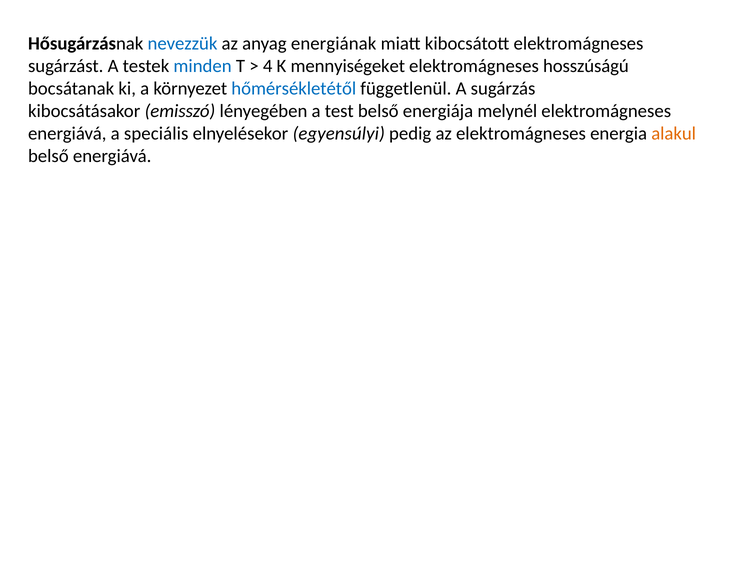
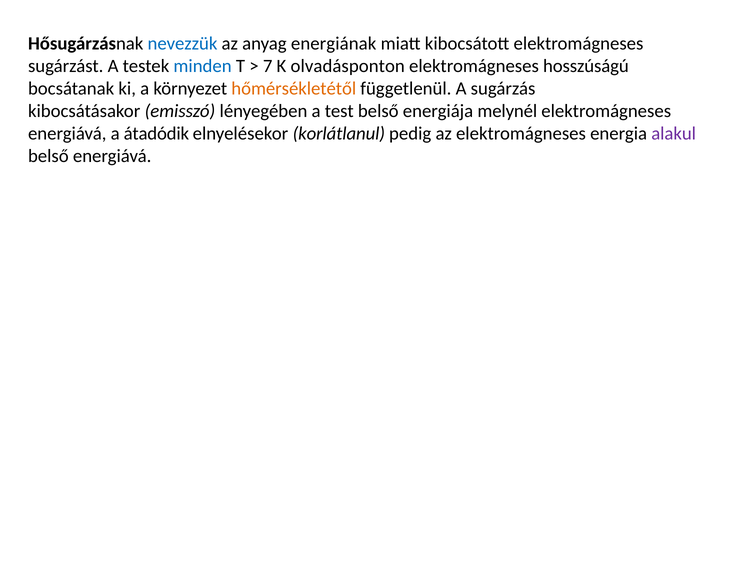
4: 4 -> 7 (268, 66)
mennyiségeket: mennyiségeket -> olvadásponton (348, 66)
hőmérsékletétől colour: blue -> orange (294, 89)
speciális: speciális -> átadódik (156, 134)
egyensúlyi: egyensúlyi -> korlátlanul (339, 134)
alakul colour: orange -> purple (674, 134)
